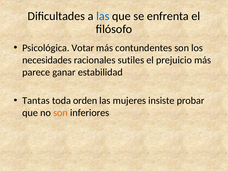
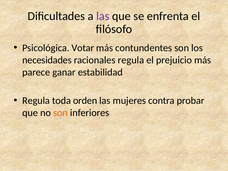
las colour: blue -> purple (103, 16)
racionales sutiles: sutiles -> regula (131, 60)
Tantas: Tantas -> Regula (36, 101)
insiste: insiste -> contra (161, 101)
